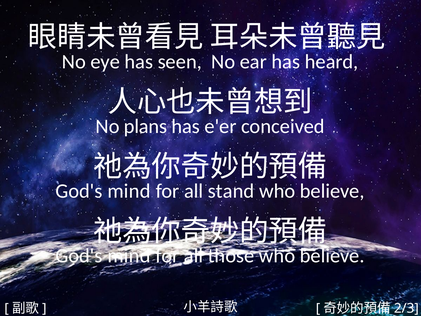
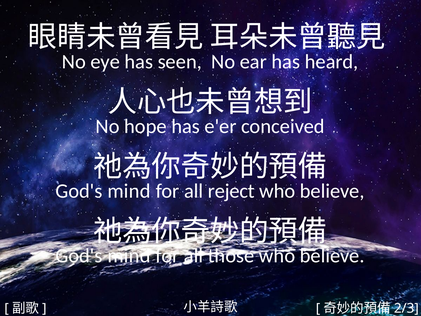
plans: plans -> hope (145, 126)
stand: stand -> reject (231, 191)
